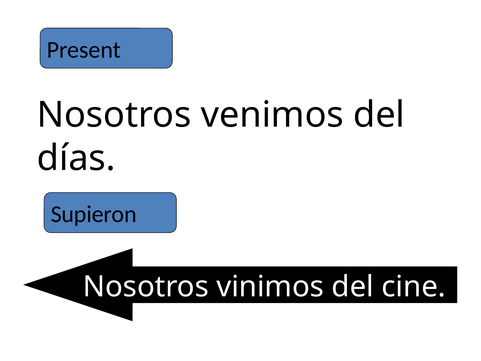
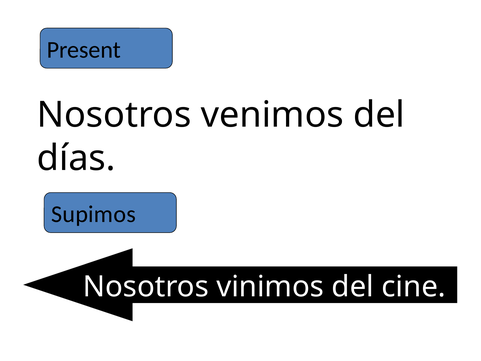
Supieron: Supieron -> Supimos (93, 214)
